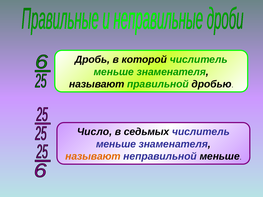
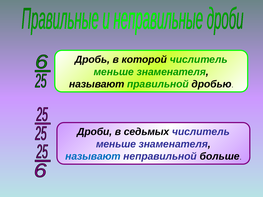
Число: Число -> Дроби (95, 132)
называют colour: orange -> blue (93, 157)
неправильной меньше: меньше -> больше (220, 157)
